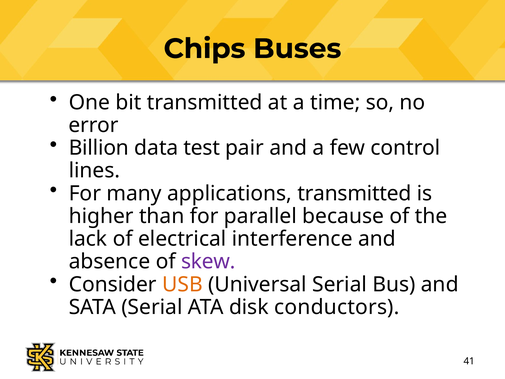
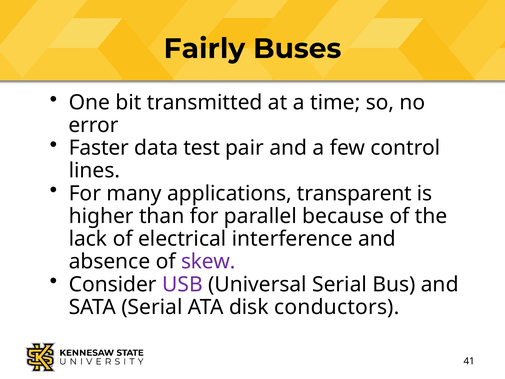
Chips: Chips -> Fairly (204, 49)
Billion: Billion -> Faster (99, 148)
applications transmitted: transmitted -> transparent (354, 193)
USB colour: orange -> purple (182, 284)
